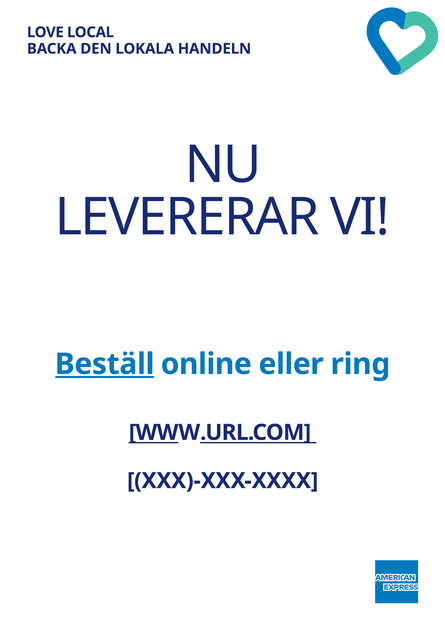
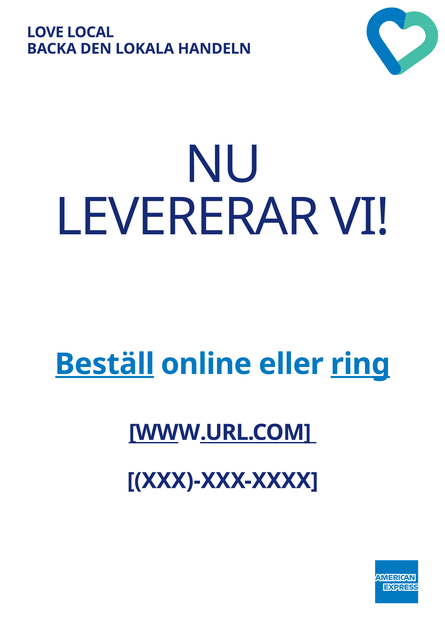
ring underline: none -> present (360, 364)
